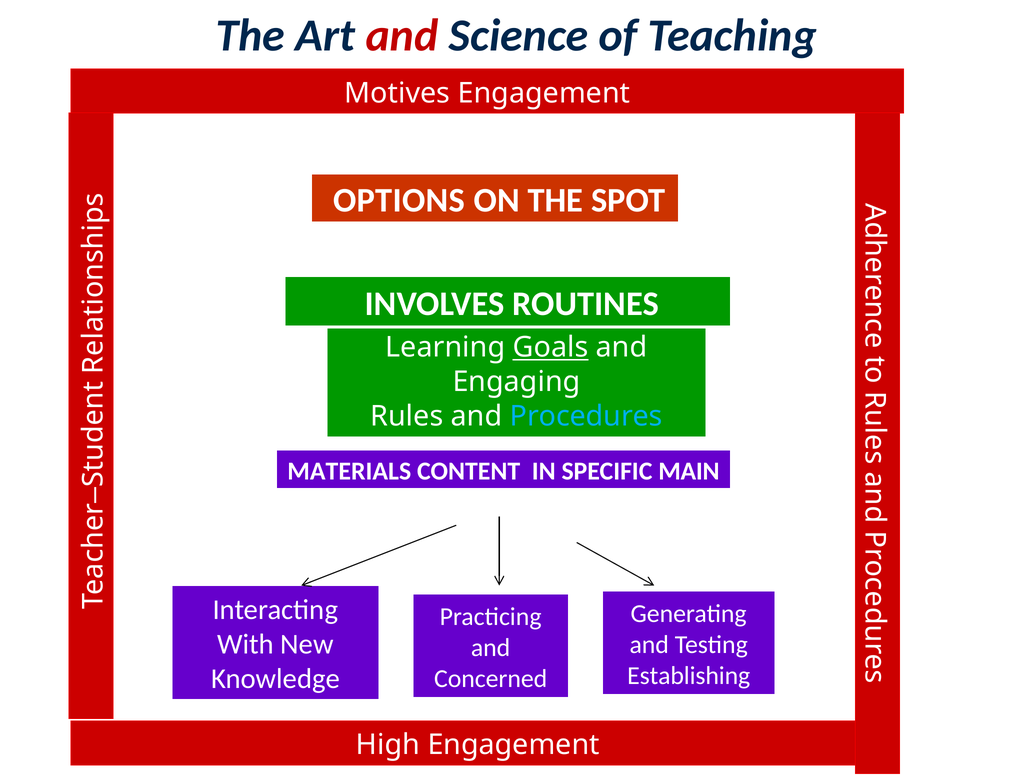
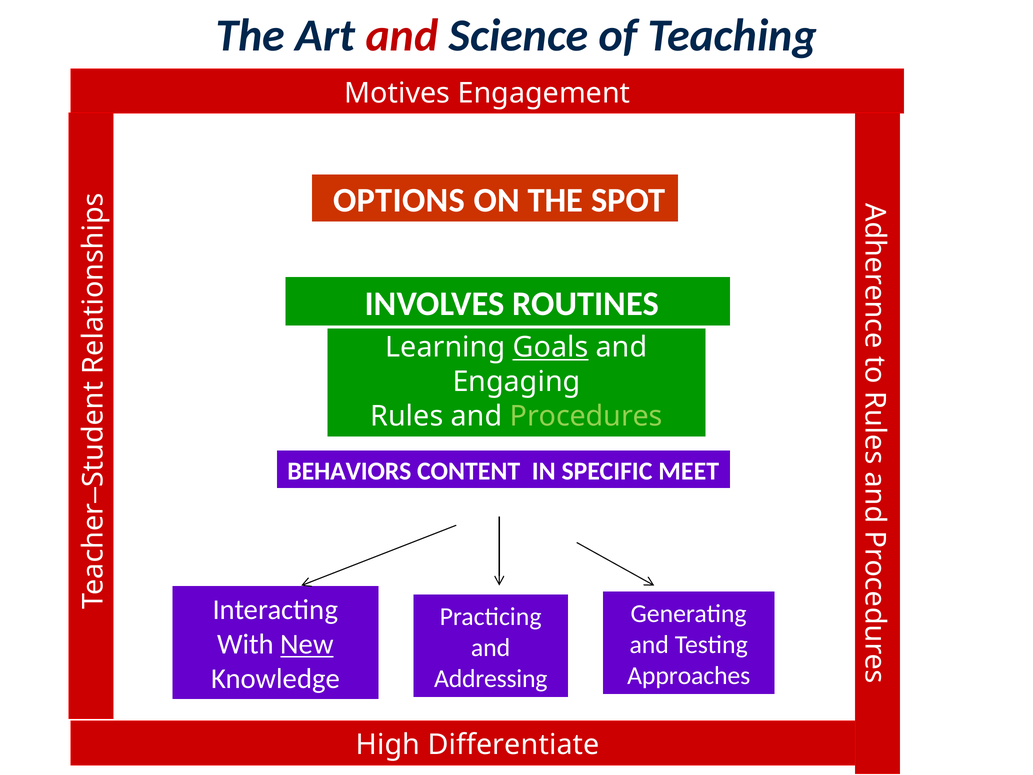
Procedures colour: light blue -> light green (586, 416)
MATERIALS: MATERIALS -> BEHAVIORS (349, 471)
MAIN: MAIN -> MEET (689, 471)
New underline: none -> present (307, 644)
Establishing: Establishing -> Approaches (689, 675)
Concerned: Concerned -> Addressing (491, 678)
High Engagement: Engagement -> Differentiate (514, 745)
